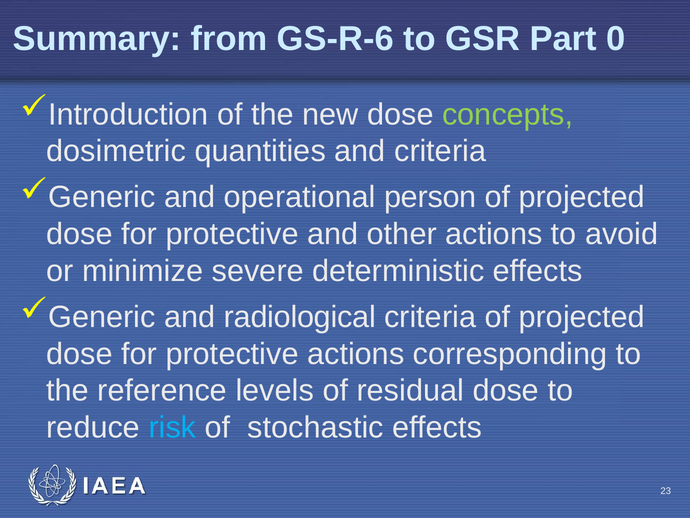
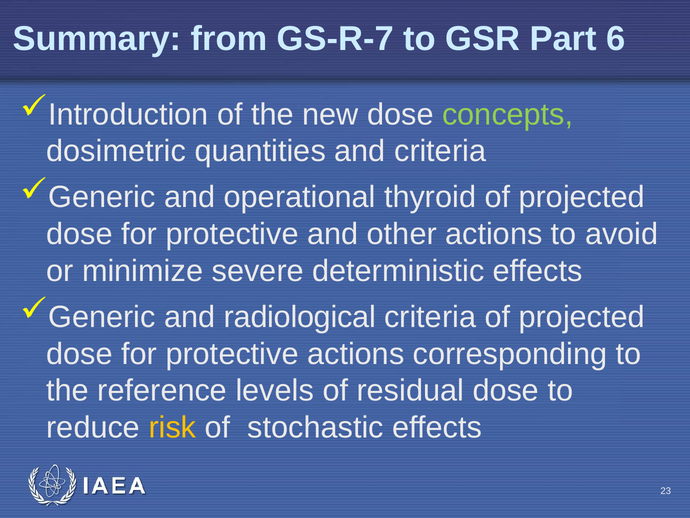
GS-R-6: GS-R-6 -> GS-R-7 (335, 39)
0: 0 -> 6 (616, 39)
person: person -> thyroid (430, 197)
risk colour: light blue -> yellow (172, 427)
